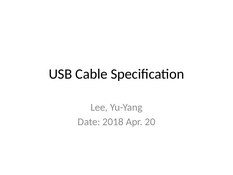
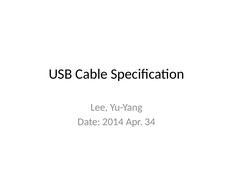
2018: 2018 -> 2014 (113, 122)
20: 20 -> 34 (150, 122)
